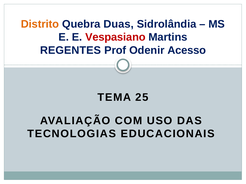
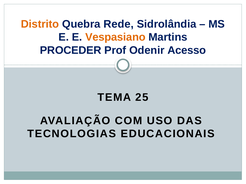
Duas: Duas -> Rede (119, 24)
Vespasiano colour: red -> orange (115, 37)
REGENTES: REGENTES -> PROCEDER (71, 50)
